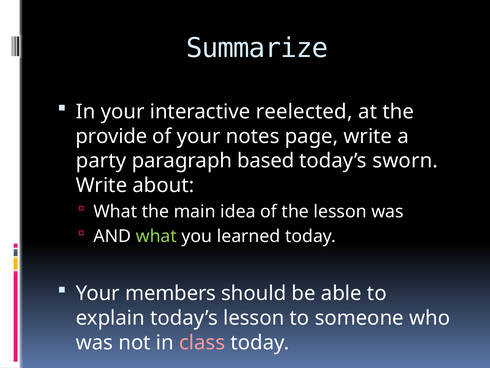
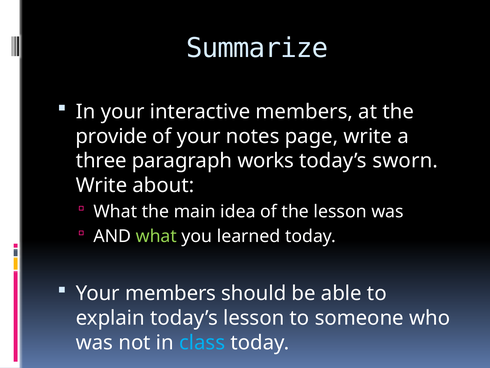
interactive reelected: reelected -> members (304, 112)
party: party -> three (101, 161)
based: based -> works (266, 161)
class colour: pink -> light blue (202, 342)
